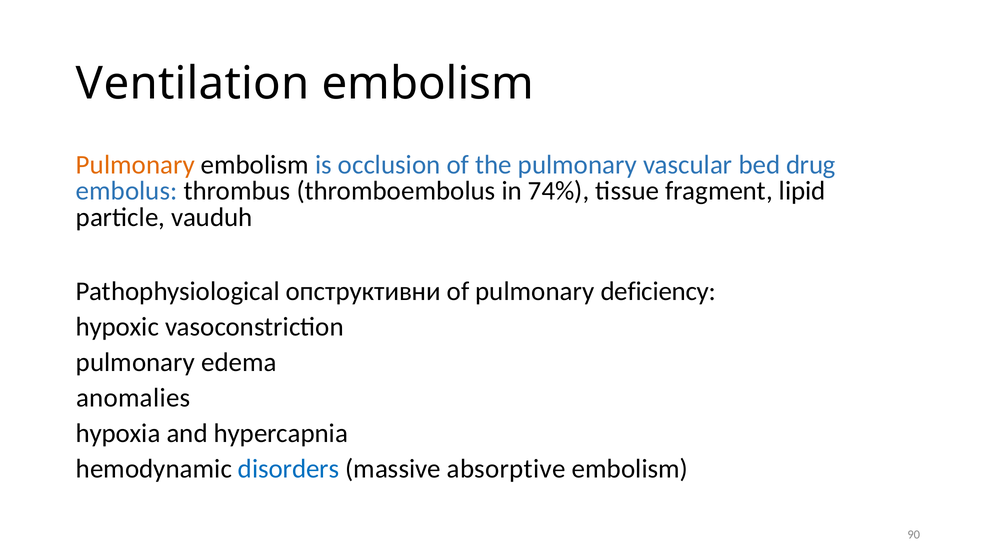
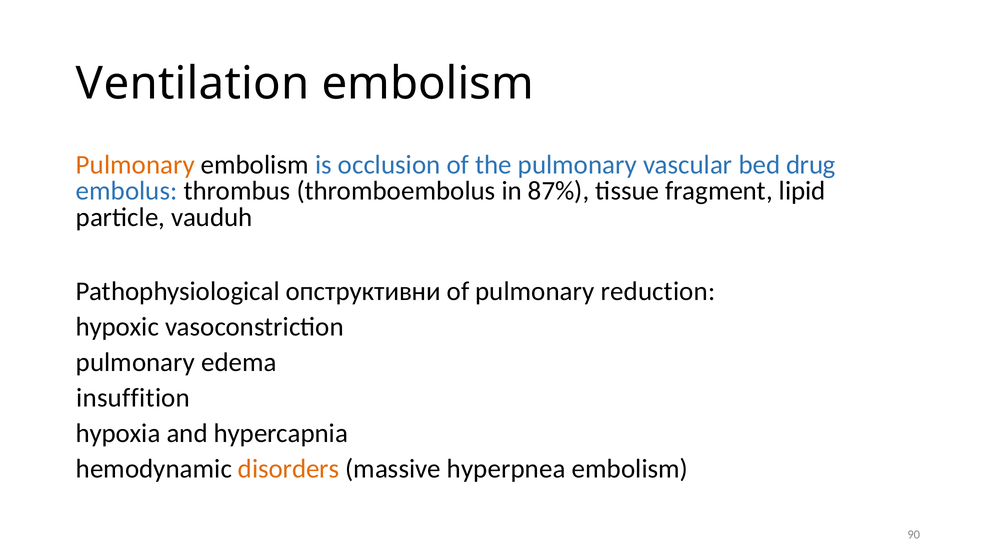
74%: 74% -> 87% (559, 191)
deficiency: deficiency -> reduction (658, 291)
anomalies: anomalies -> insuffition (133, 398)
disorders colour: blue -> orange (289, 469)
absorptive: absorptive -> hyperpnea (506, 469)
